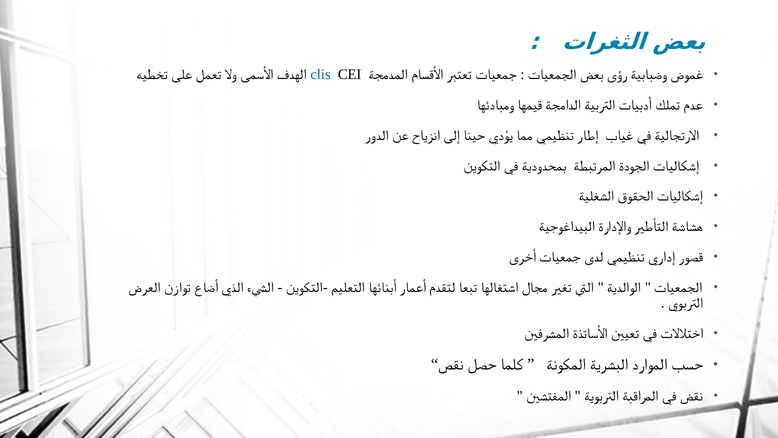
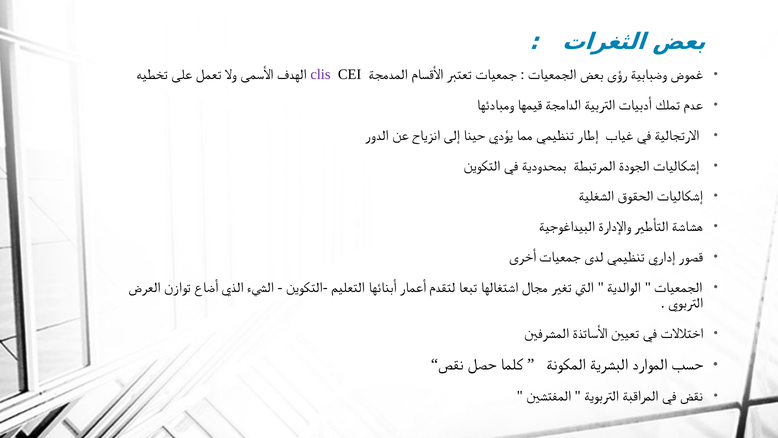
clis colour: blue -> purple (320, 75)
